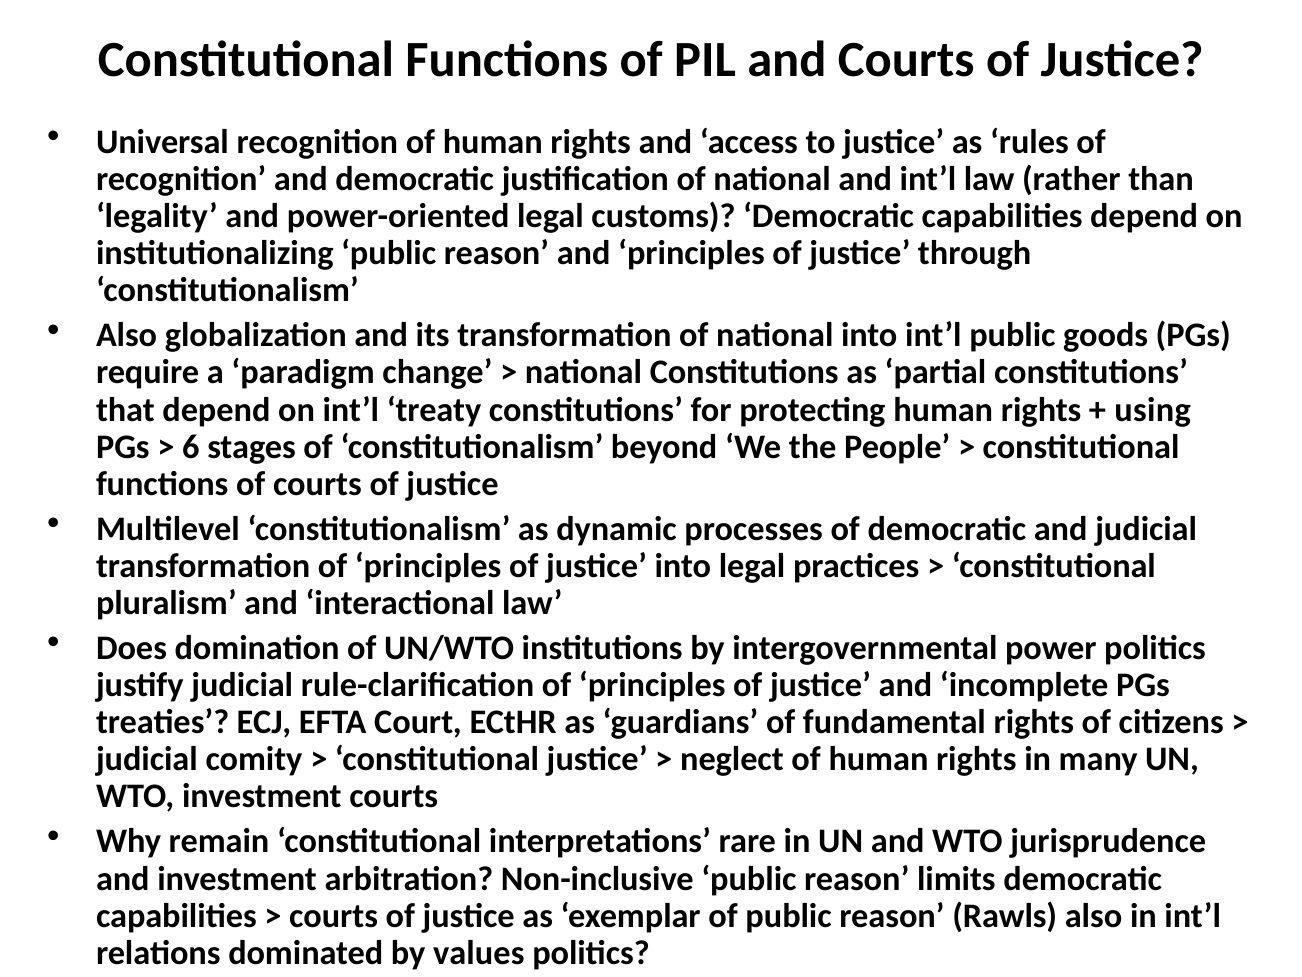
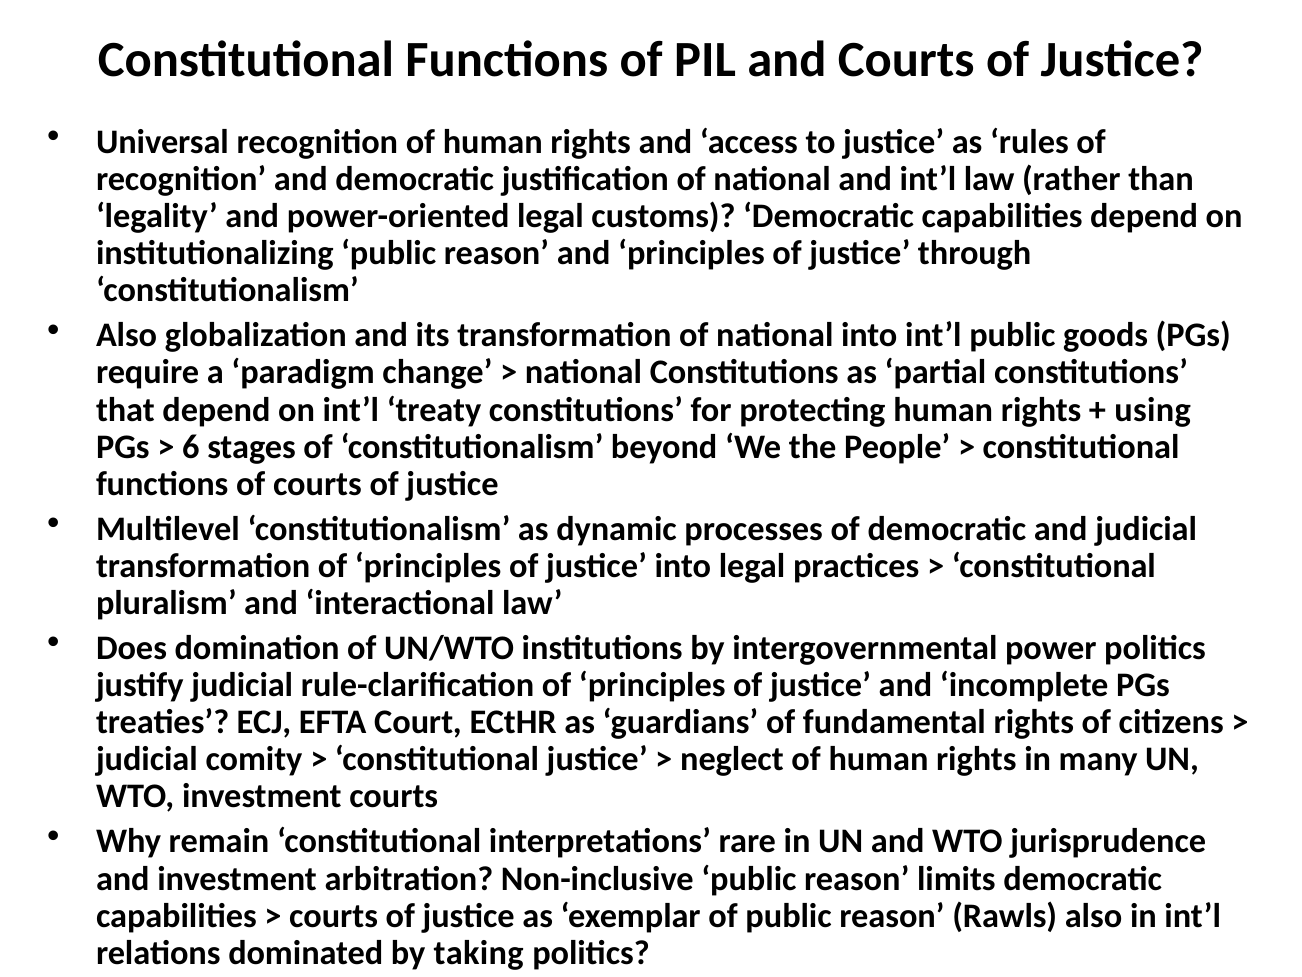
values: values -> taking (479, 952)
